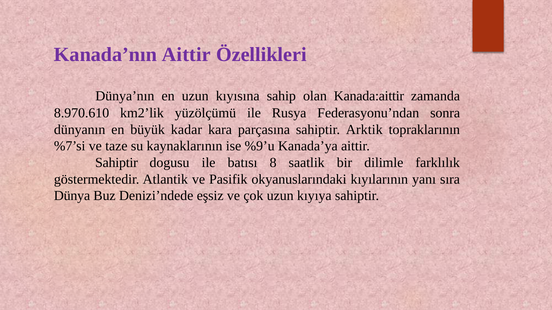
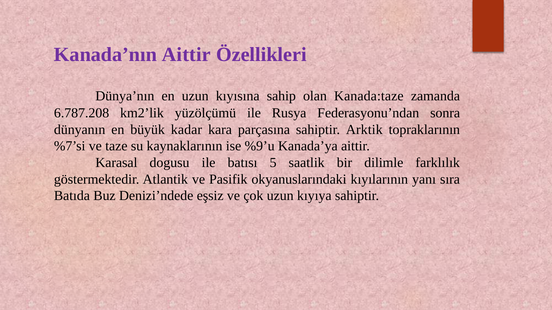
Kanada:aittir: Kanada:aittir -> Kanada:taze (369, 96)
8.970.610: 8.970.610 -> 6.787.208 (82, 113)
Sahiptir: Sahiptir -> Karasal (116, 163)
8: 8 -> 5 (273, 163)
Dünya: Dünya -> Batıda (72, 196)
